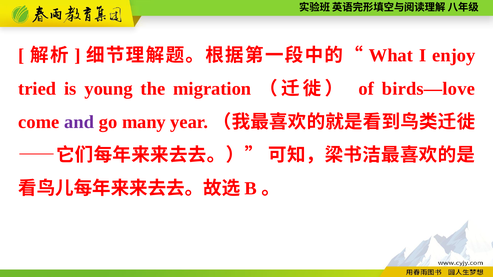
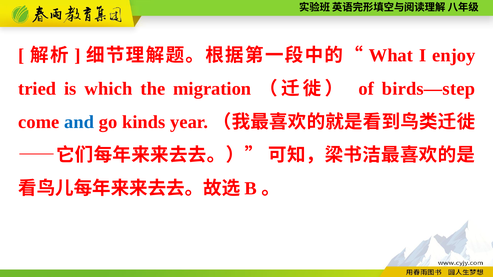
young: young -> which (108, 89)
birds—love: birds—love -> birds—step (428, 89)
and colour: purple -> blue (79, 122)
many: many -> kinds (144, 122)
